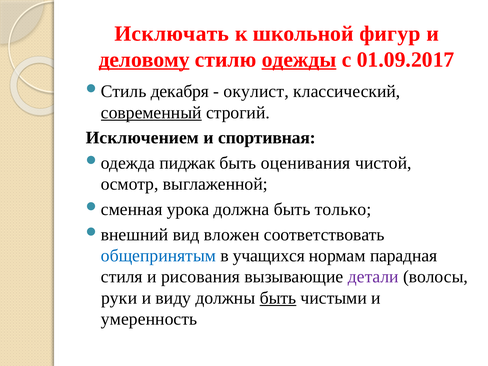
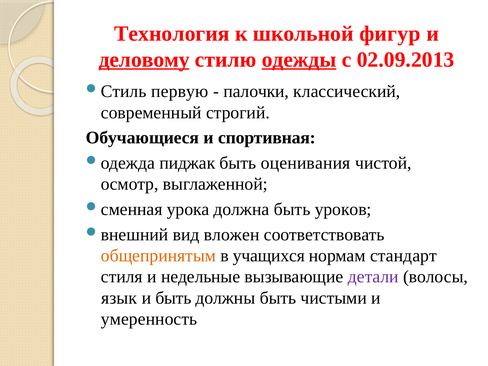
Исключать: Исключать -> Технология (172, 34)
01.09.2017: 01.09.2017 -> 02.09.2013 (406, 60)
декабря: декабря -> первую (180, 91)
окулист: окулист -> палочки (256, 91)
современный underline: present -> none (151, 113)
Исключением: Исключением -> Обучающиеся (142, 138)
только: только -> уроков (343, 209)
общепринятым colour: blue -> orange (158, 256)
парадная: парадная -> стандарт (403, 256)
рисования: рисования -> недельные (201, 277)
руки: руки -> язык (119, 298)
и виду: виду -> быть (173, 298)
быть underline: present -> none (278, 298)
